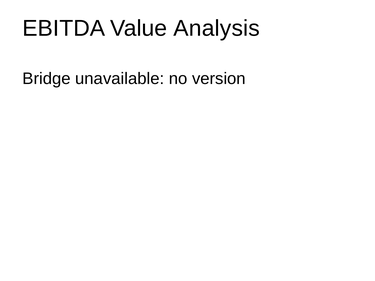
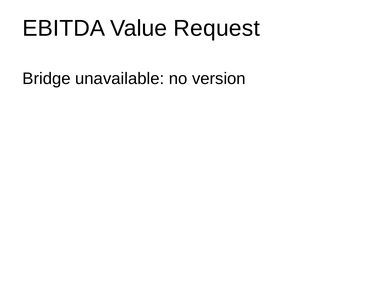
Analysis: Analysis -> Request (217, 28)
